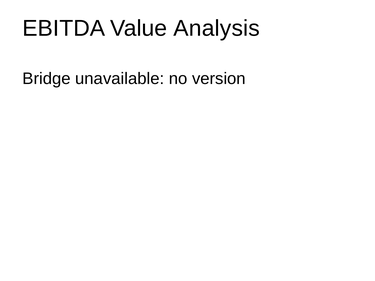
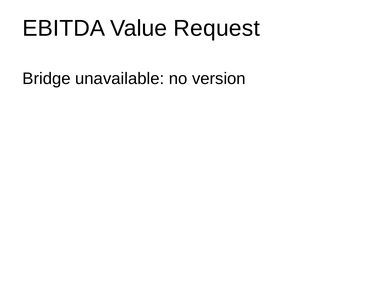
Analysis: Analysis -> Request (217, 28)
